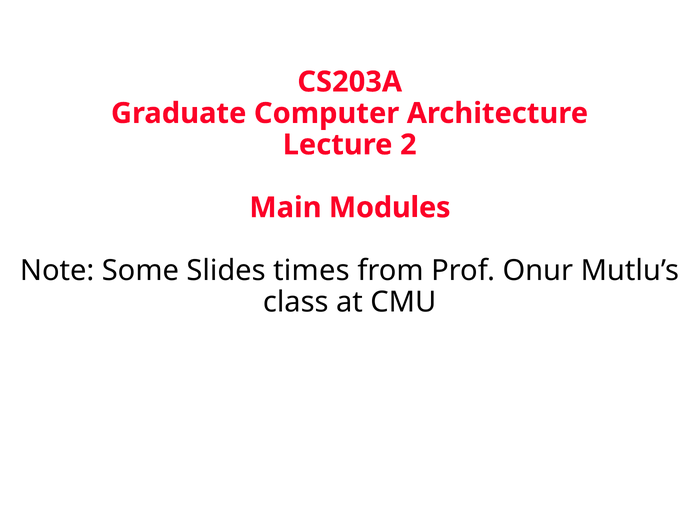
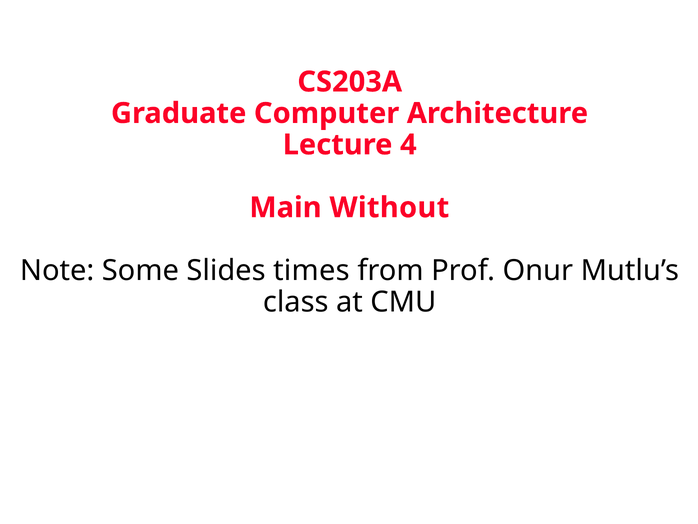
2: 2 -> 4 (408, 145)
Modules: Modules -> Without (389, 207)
